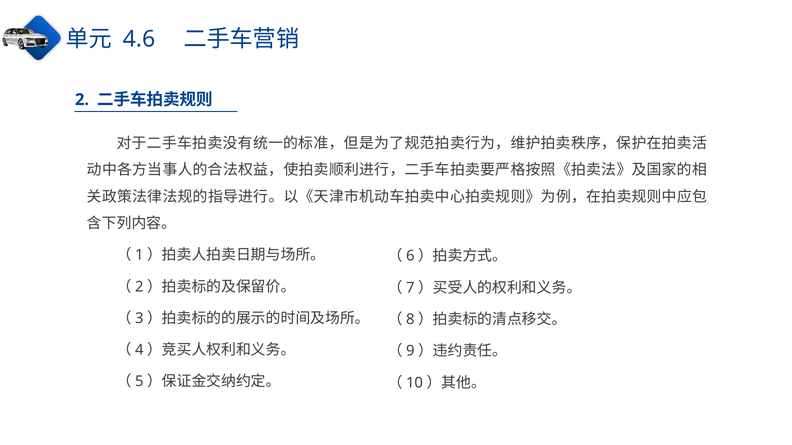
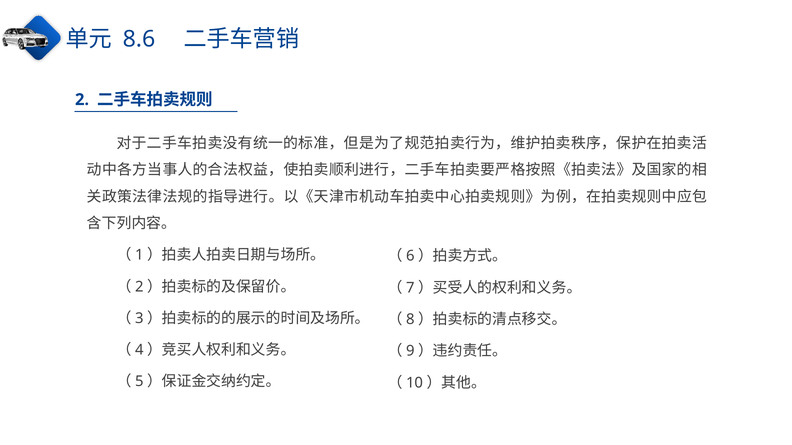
4.6: 4.6 -> 8.6 (139, 39)
